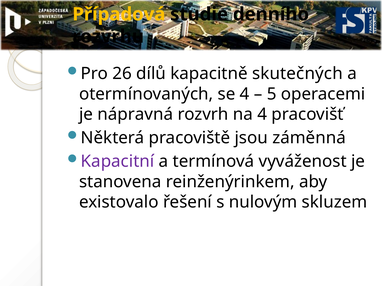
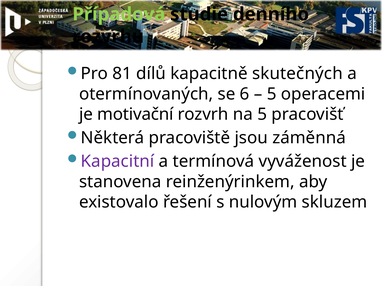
Případová colour: yellow -> light green (119, 14)
26: 26 -> 81 (122, 74)
se 4: 4 -> 6 (245, 94)
nápravná: nápravná -> motivační (135, 115)
na 4: 4 -> 5 (262, 115)
